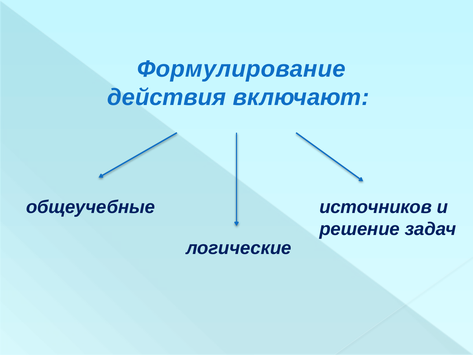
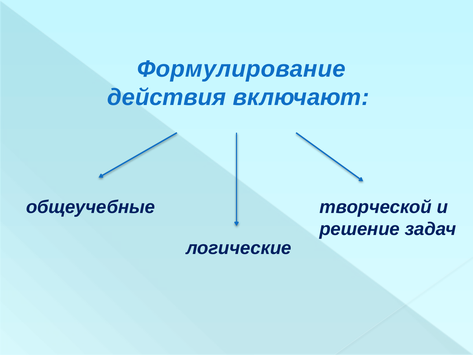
источников: источников -> творческой (376, 207)
